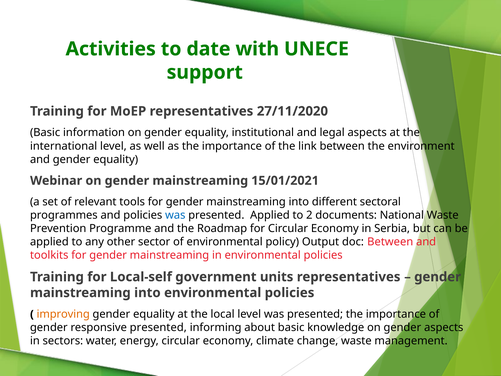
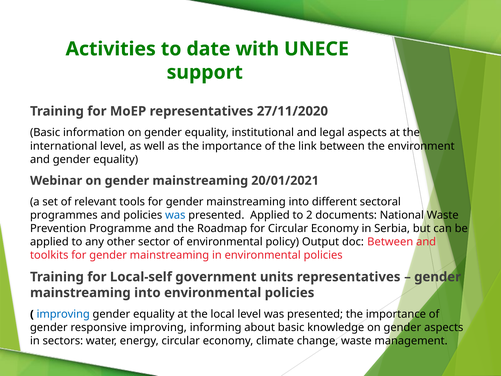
15/01/2021: 15/01/2021 -> 20/01/2021 (285, 181)
improving colour: orange -> blue (63, 314)
responsive presented: presented -> improving (158, 327)
